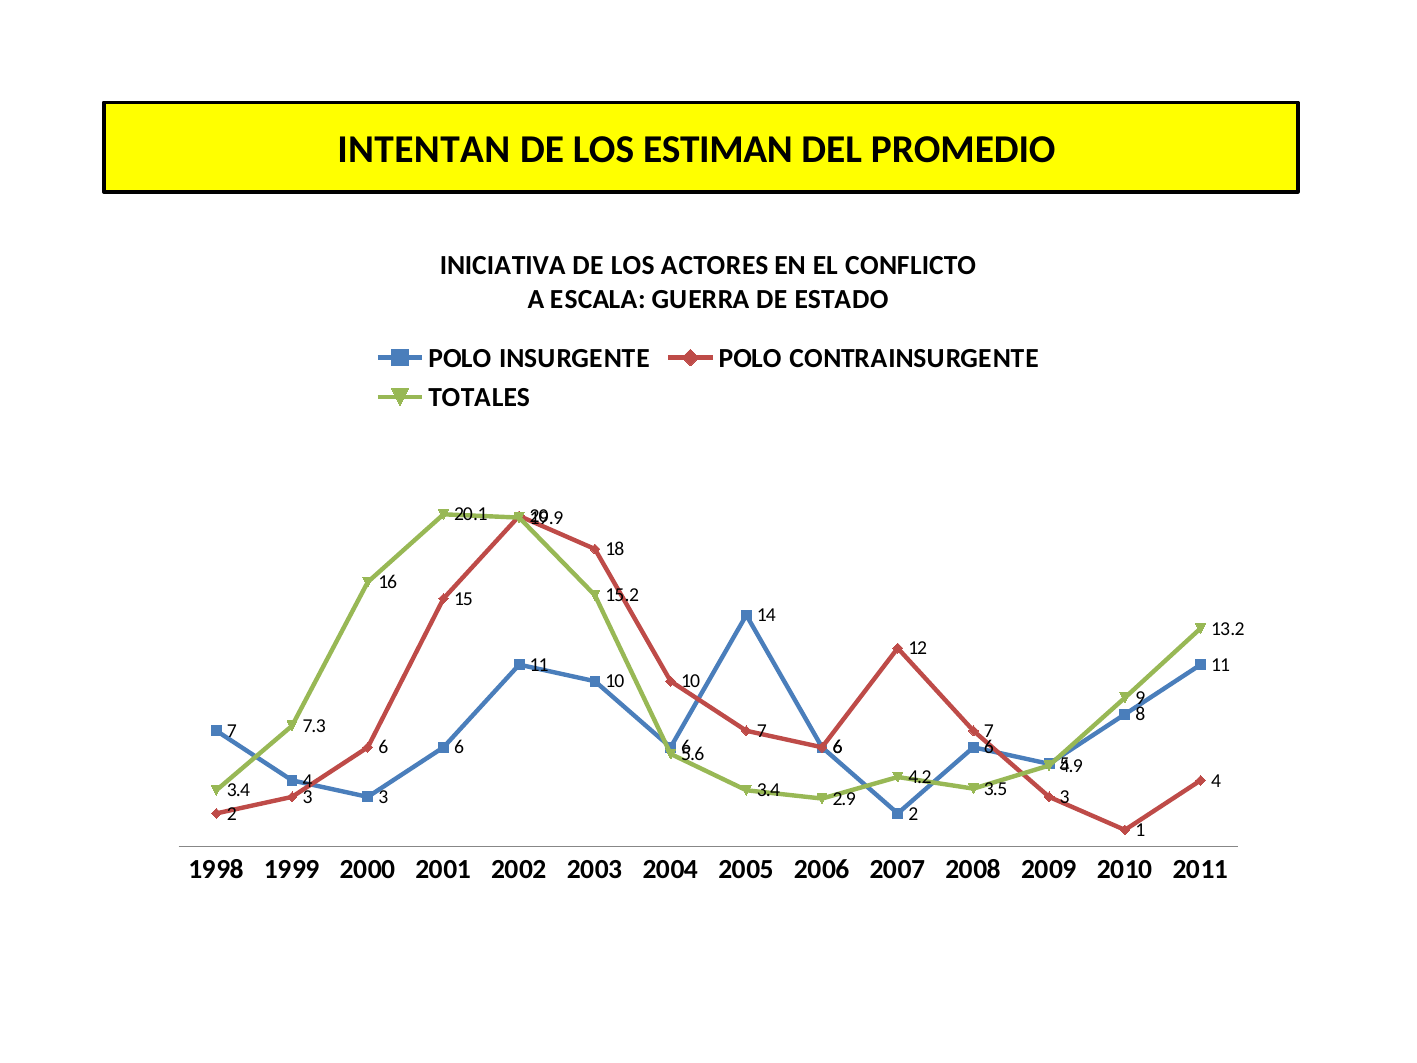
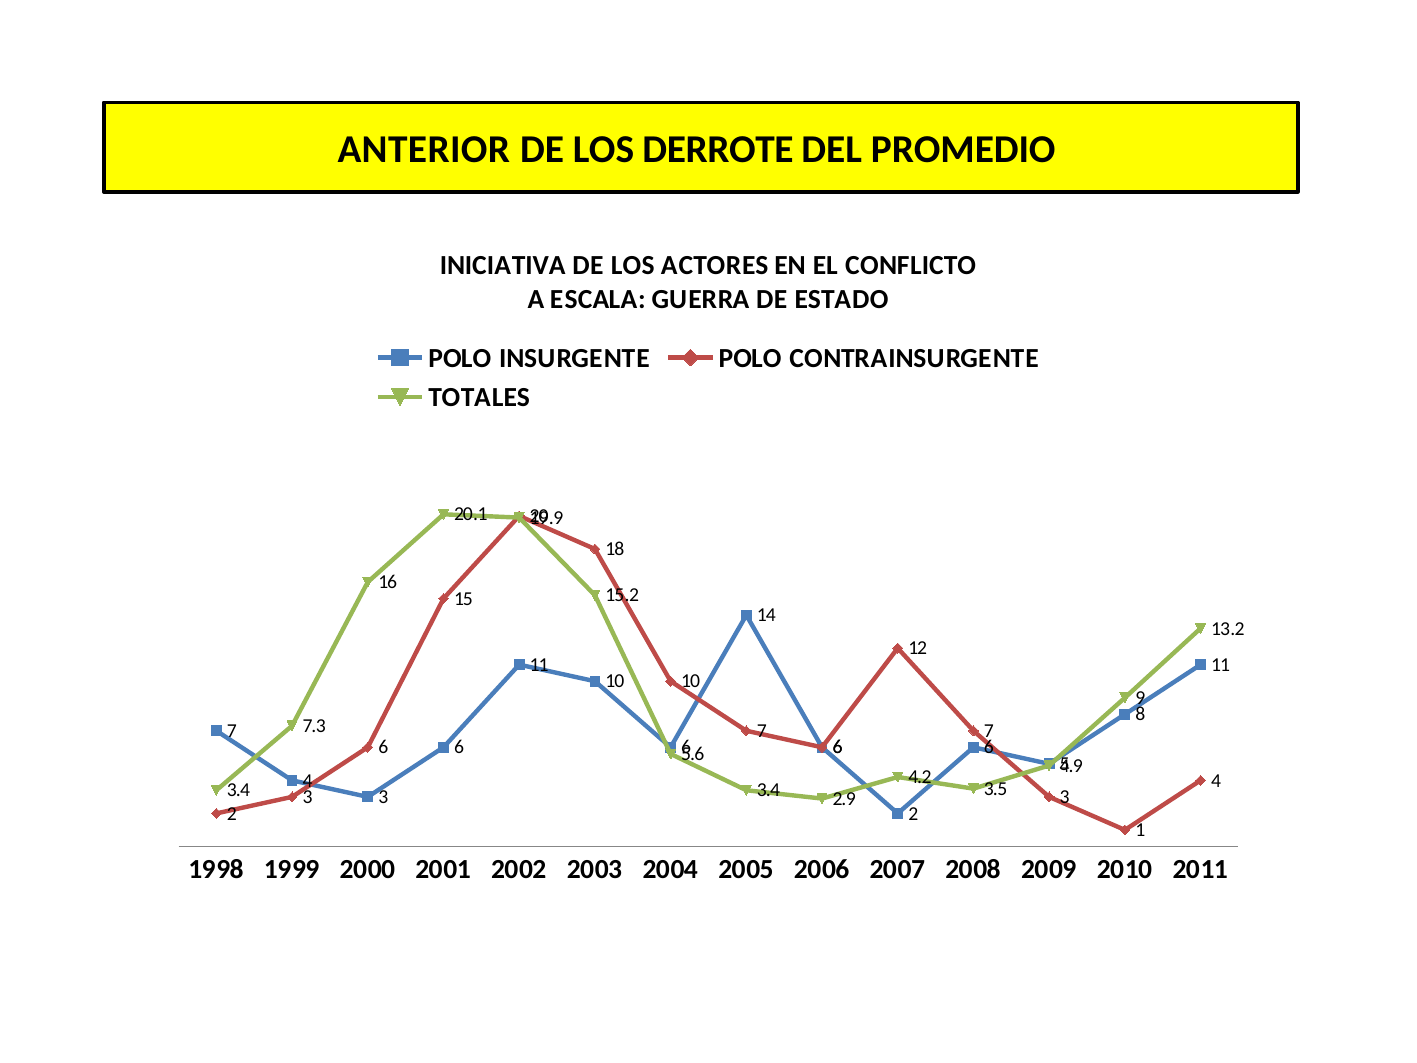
INTENTAN: INTENTAN -> ANTERIOR (424, 150)
ESTIMAN: ESTIMAN -> DERROTE (718, 150)
